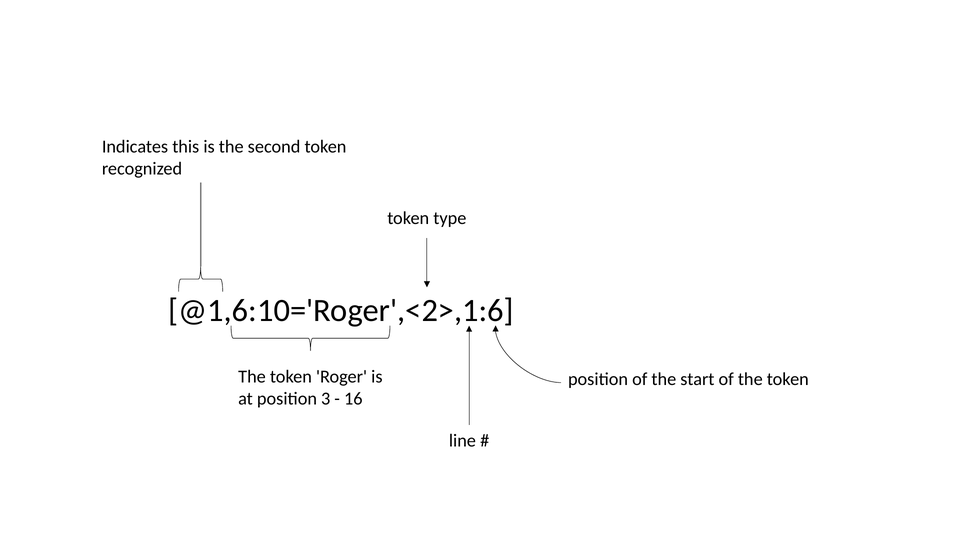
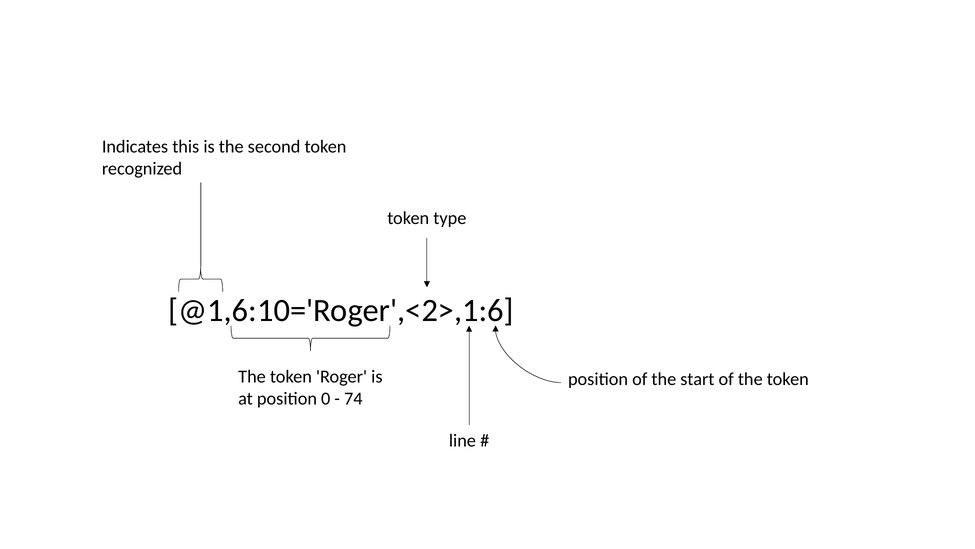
3: 3 -> 0 (326, 398)
16: 16 -> 74 (353, 398)
